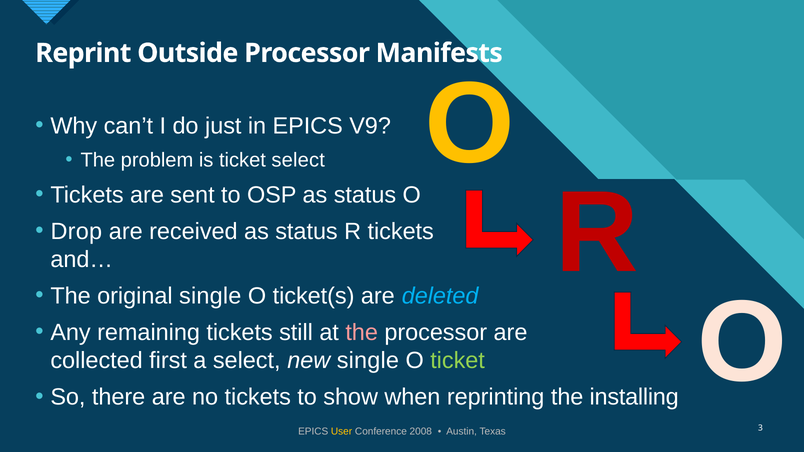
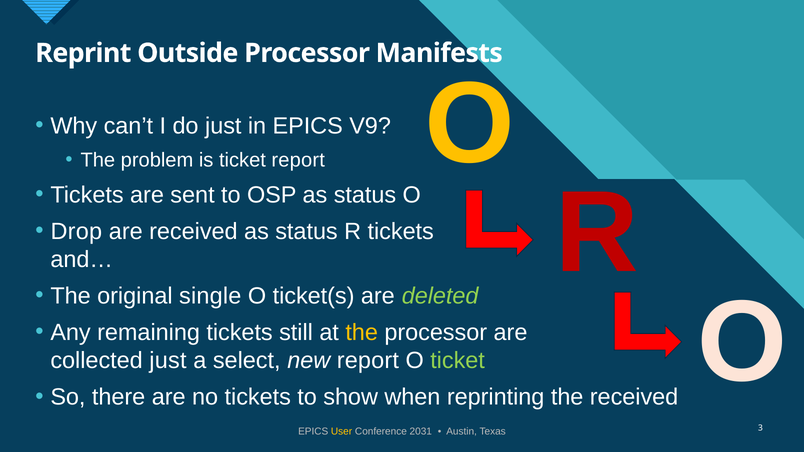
ticket select: select -> report (298, 160)
deleted colour: light blue -> light green (440, 296)
the colour: pink -> yellow (362, 333)
collected first: first -> just (168, 361)
new single: single -> report (368, 361)
the installing: installing -> received (634, 397)
2008: 2008 -> 2031 (421, 432)
